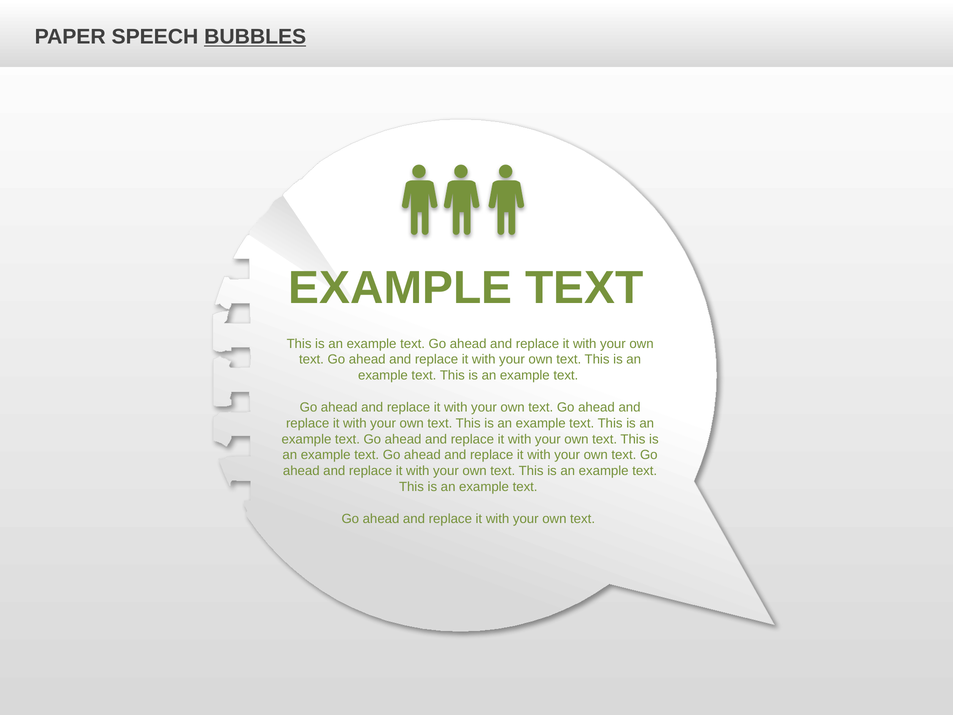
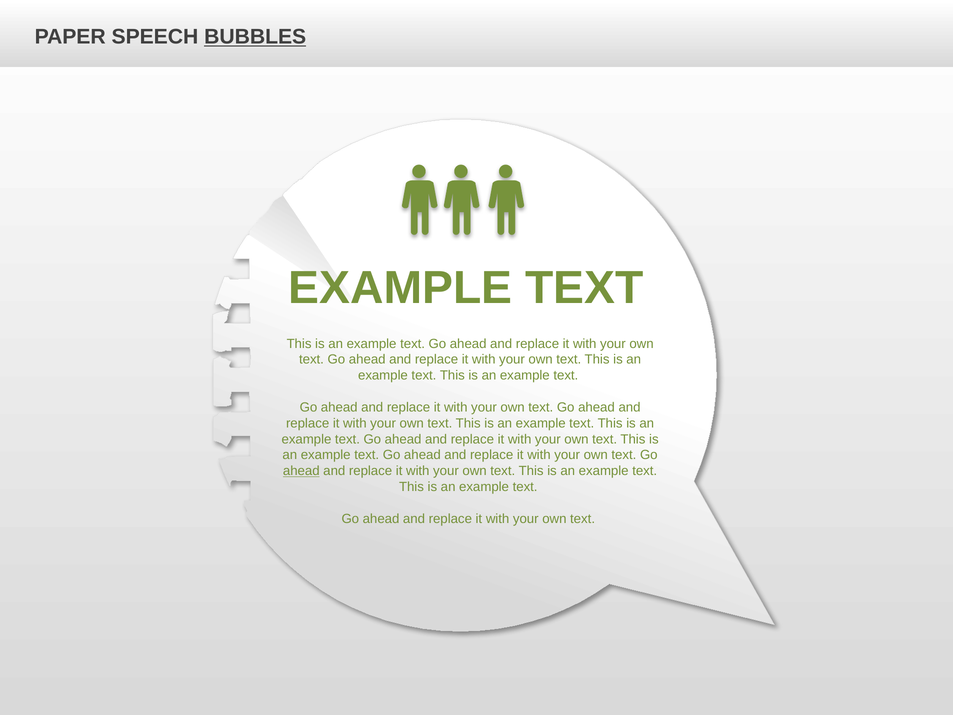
ahead underline: none -> present (301, 471)
